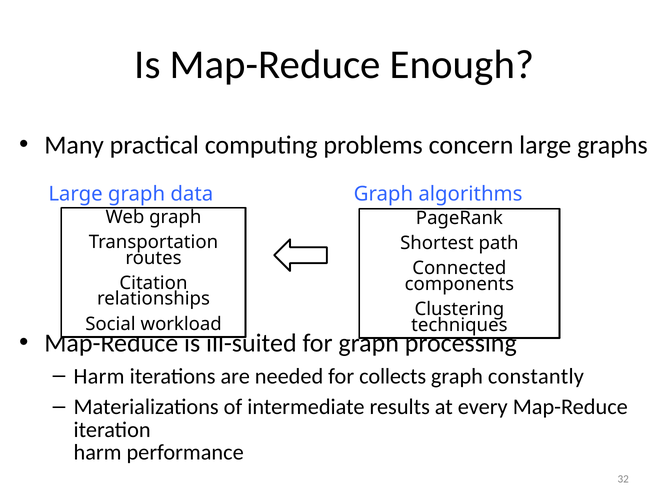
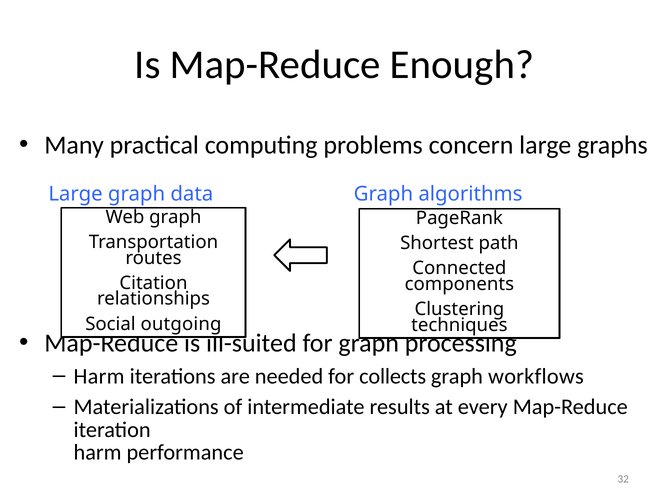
workload: workload -> outgoing (181, 324)
constantly: constantly -> workflows (536, 376)
